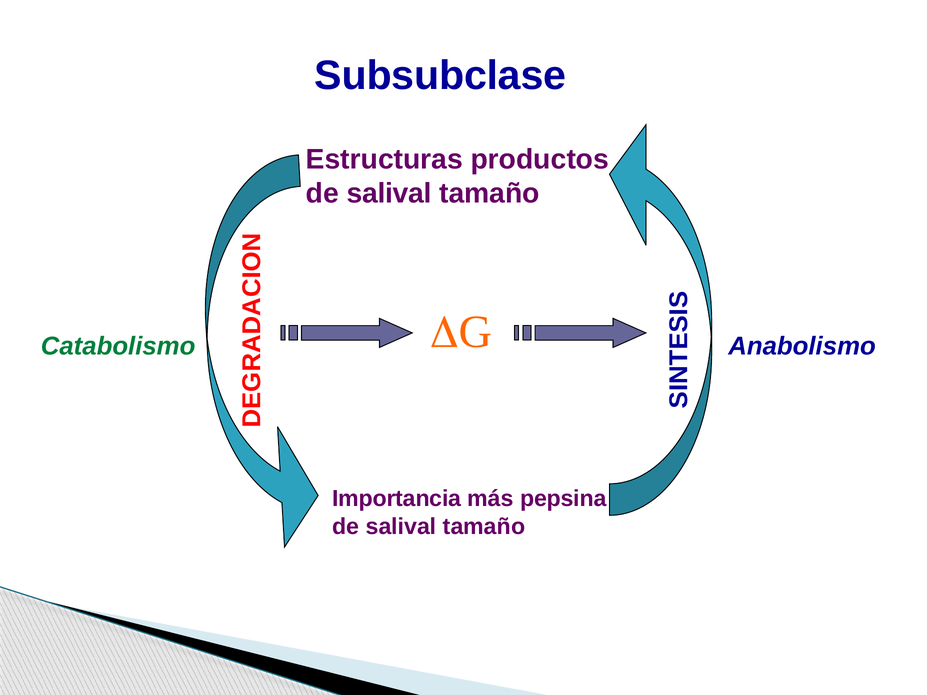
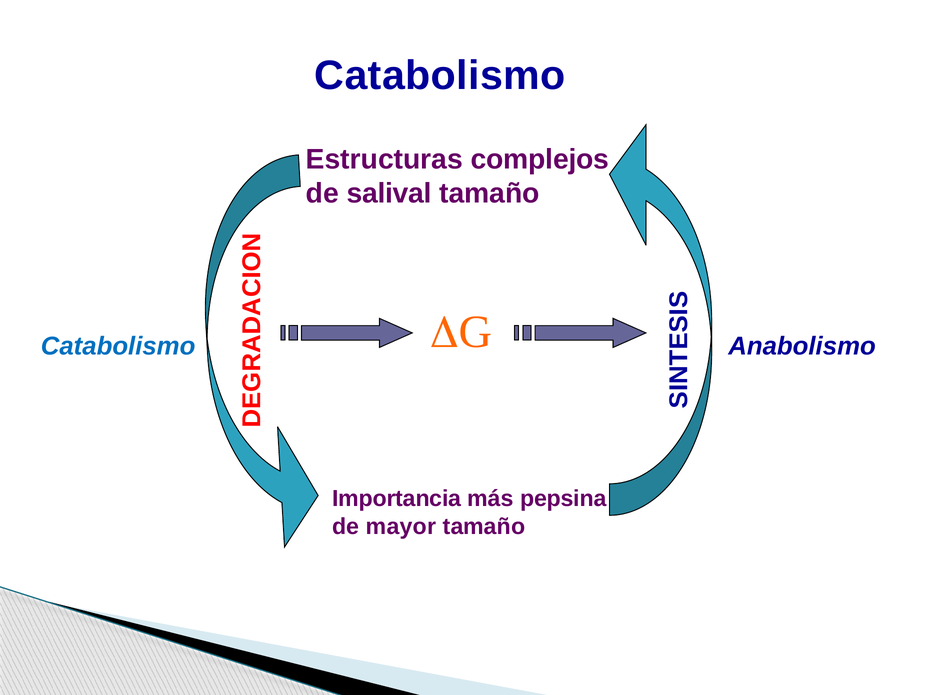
Subsubclase: Subsubclase -> Catabolismo (440, 76)
productos: productos -> complejos (540, 159)
Catabolismo colour: green -> blue (118, 346)
salival: salival -> mayor (401, 527)
